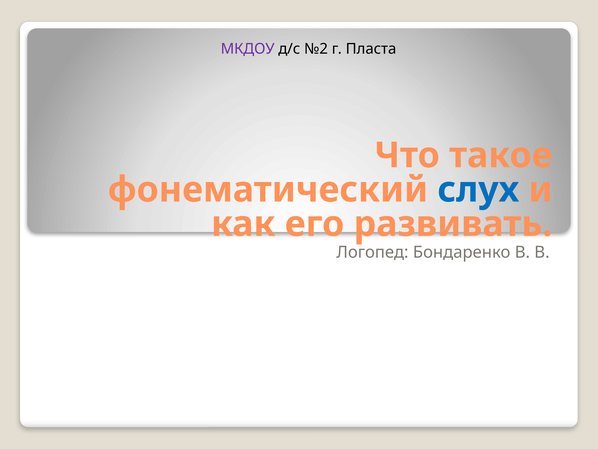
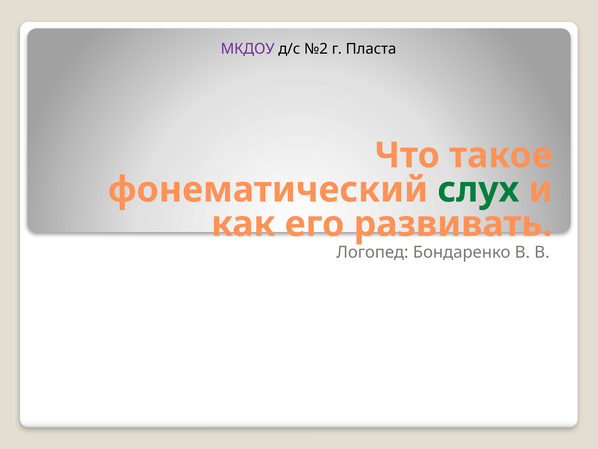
слух colour: blue -> green (478, 190)
